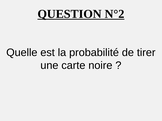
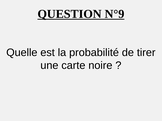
N°2: N°2 -> N°9 (115, 14)
